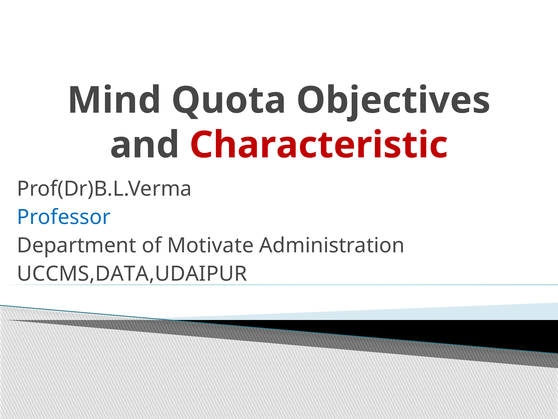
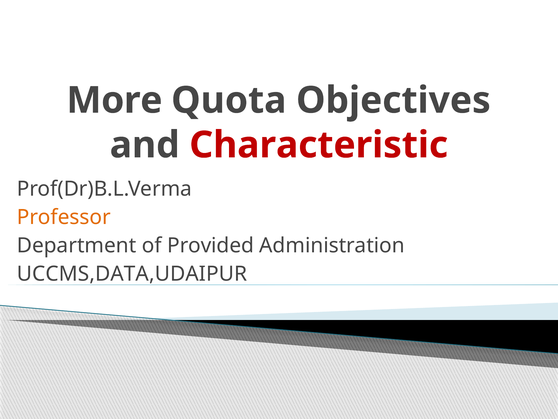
Mind: Mind -> More (114, 100)
Professor colour: blue -> orange (64, 217)
Motivate: Motivate -> Provided (211, 245)
